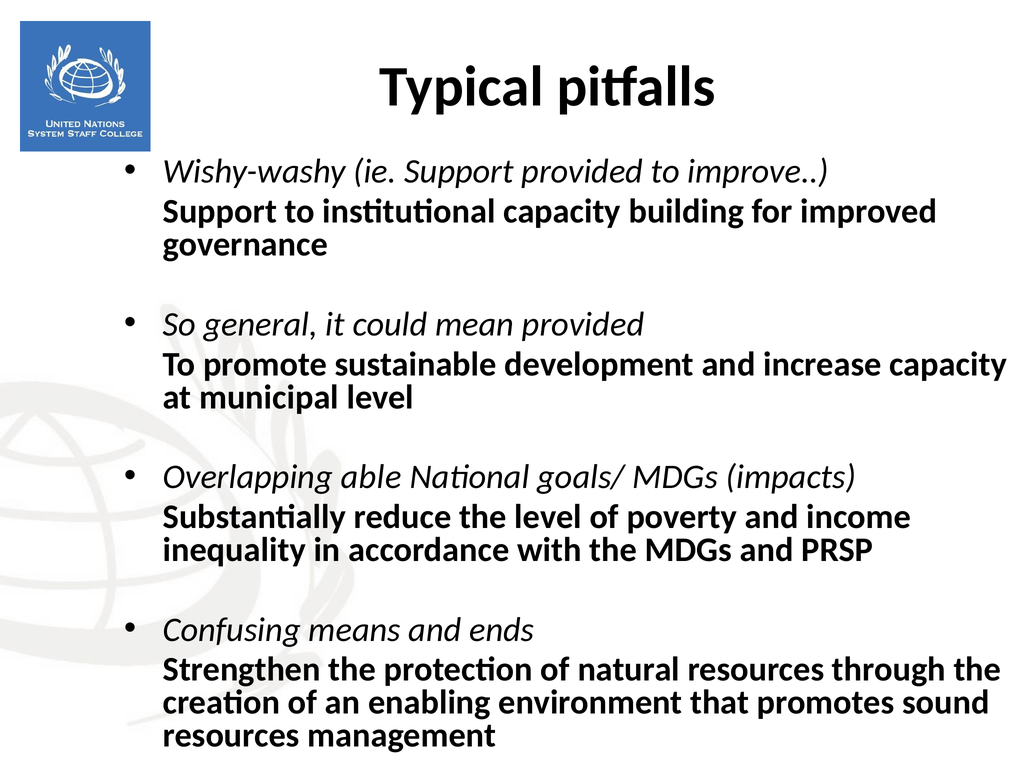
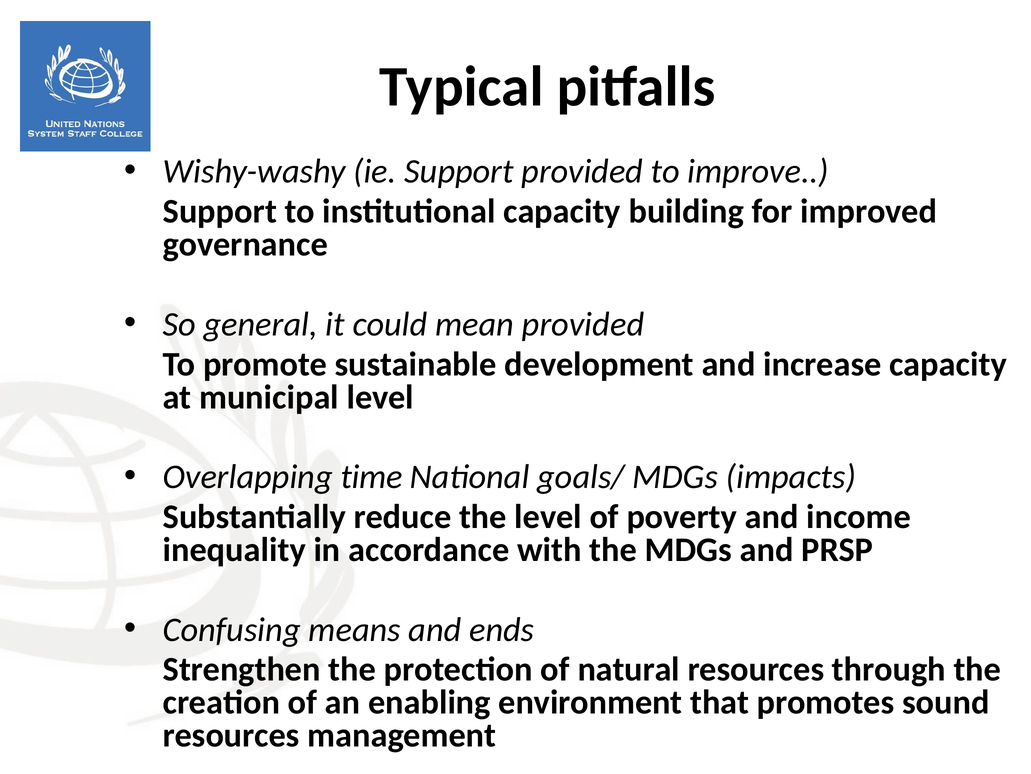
able: able -> time (371, 477)
